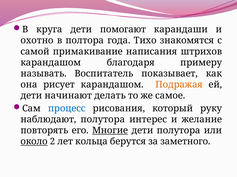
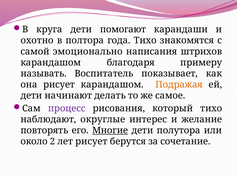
примакивание: примакивание -> эмоционально (88, 52)
процесс colour: blue -> purple (67, 109)
который руку: руку -> тихо (211, 109)
наблюдают полутора: полутора -> округлые (103, 120)
около underline: present -> none (34, 142)
лет кольца: кольца -> рисует (91, 142)
заметного: заметного -> сочетание (185, 142)
